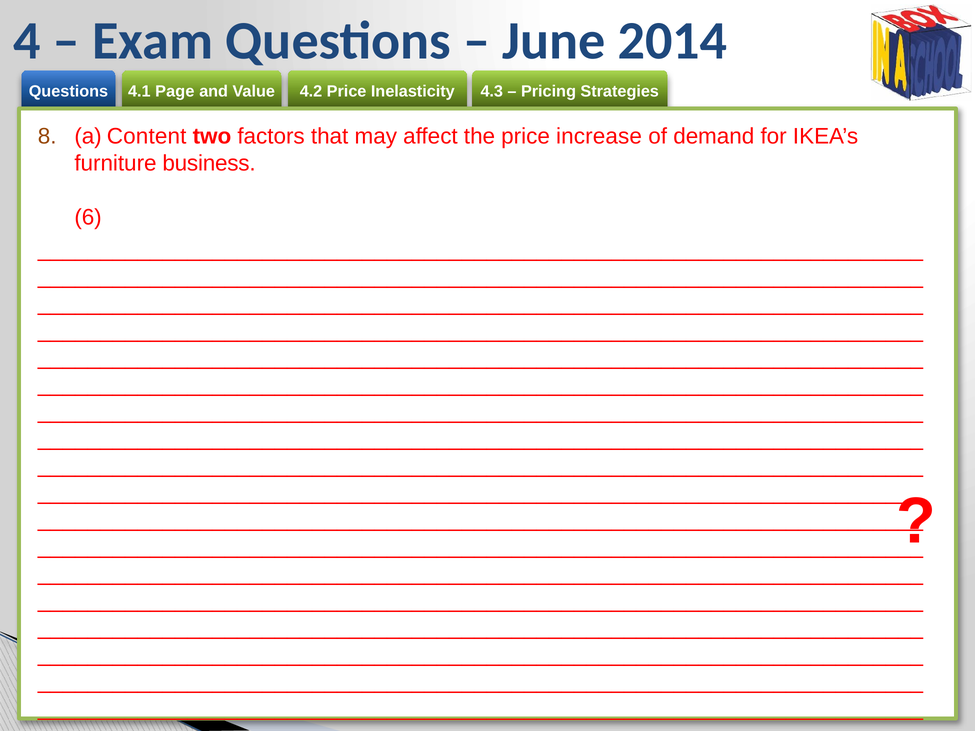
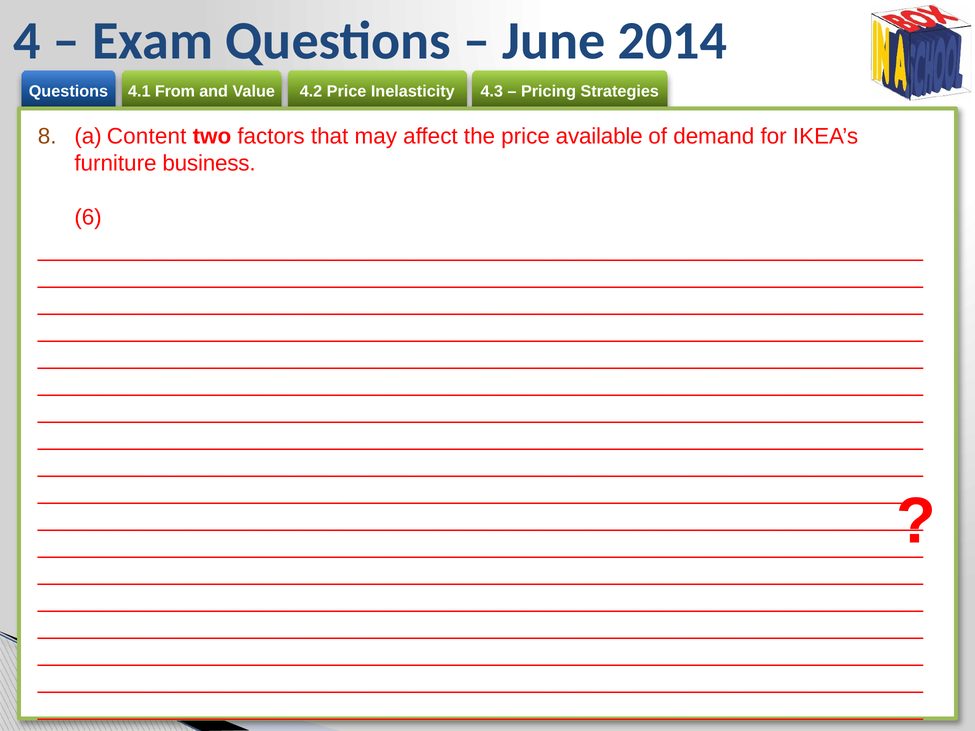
Page: Page -> From (175, 91)
increase: increase -> available (599, 136)
